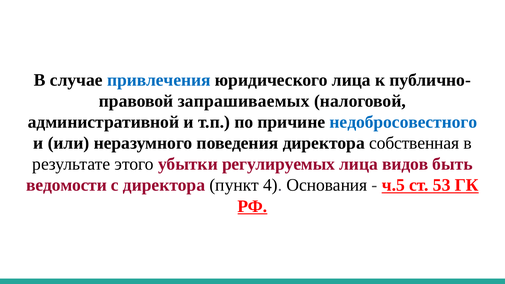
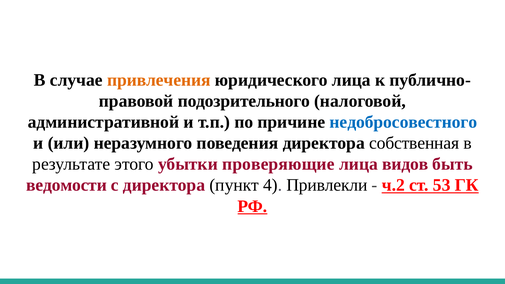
привлечения colour: blue -> orange (159, 80)
запрашиваемых: запрашиваемых -> подозрительного (244, 101)
регулируемых: регулируемых -> проверяющие (278, 164)
Основания: Основания -> Привлекли (327, 185)
ч.5: ч.5 -> ч.2 (393, 185)
